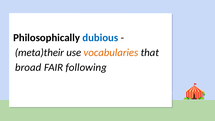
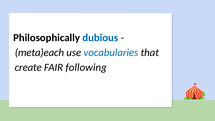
meta)their: meta)their -> meta)each (39, 53)
vocabularies colour: orange -> blue (111, 53)
broad: broad -> create (28, 67)
